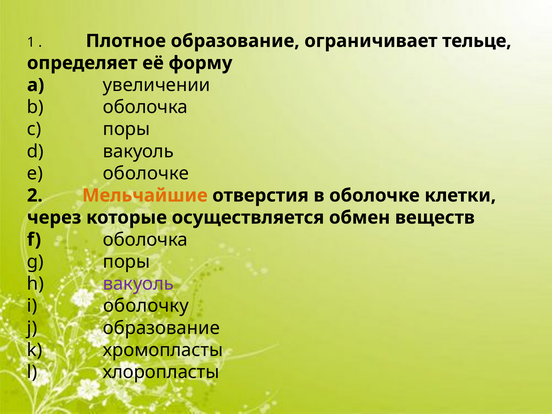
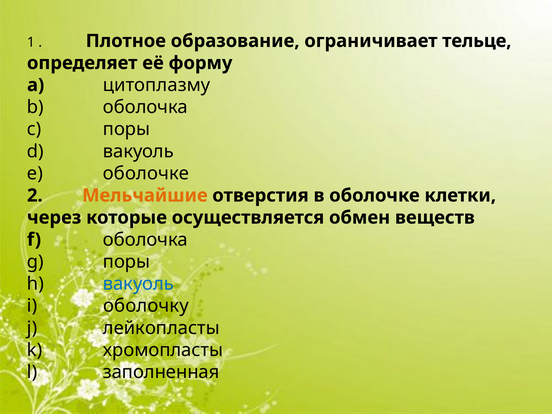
увеличении: увеличении -> цитоплазму (157, 85)
вакуоль colour: purple -> blue (138, 284)
образование: образование -> лейкопласты (161, 328)
хлоропласты: хлоропласты -> заполненная (161, 372)
